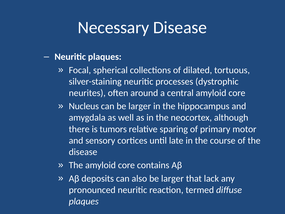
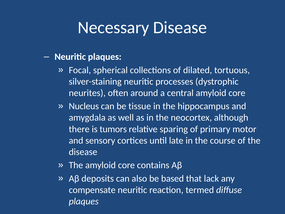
can be larger: larger -> tissue (140, 106)
also be larger: larger -> based (172, 178)
pronounced: pronounced -> compensate (92, 190)
